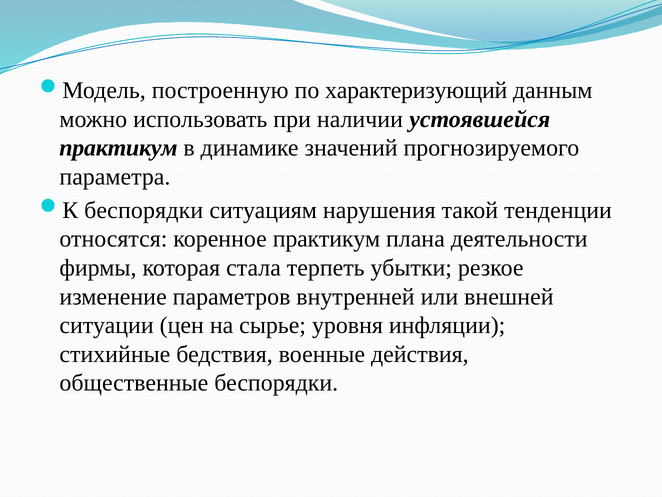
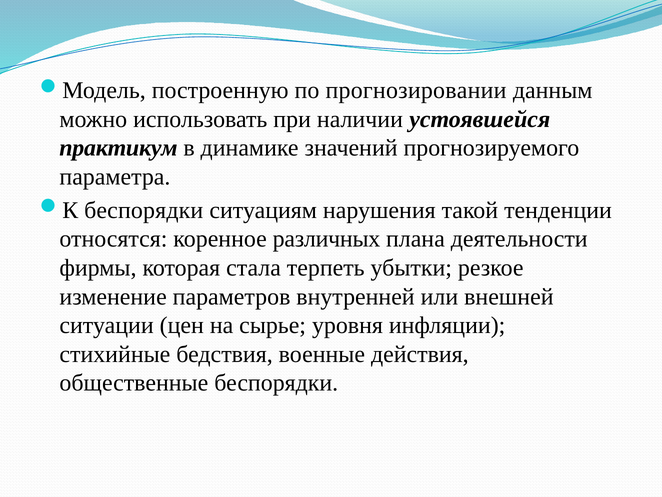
характеризующий: характеризующий -> прогнозировании (416, 90)
коренное практикум: практикум -> различных (327, 239)
